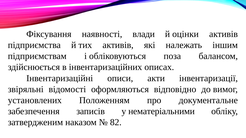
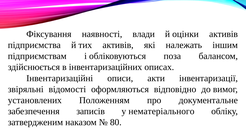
нематеріальними: нематеріальними -> нематеріального (161, 112)
82: 82 -> 80 (116, 123)
